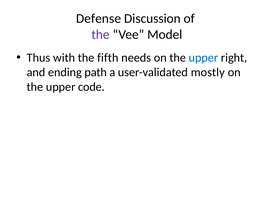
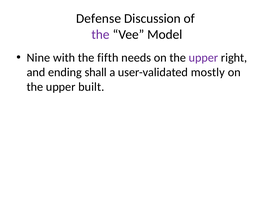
Thus: Thus -> Nine (38, 57)
upper colour: blue -> purple (203, 57)
path: path -> shall (96, 72)
code: code -> built (91, 87)
